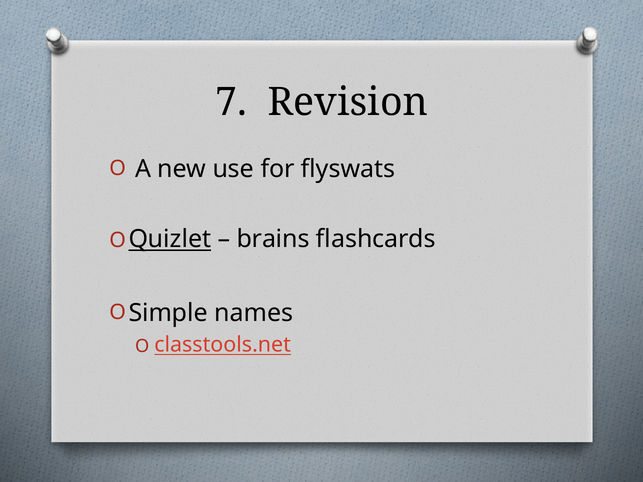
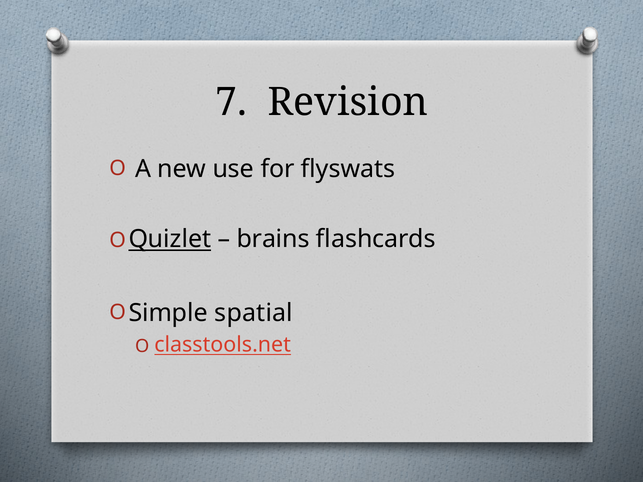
names: names -> spatial (254, 313)
